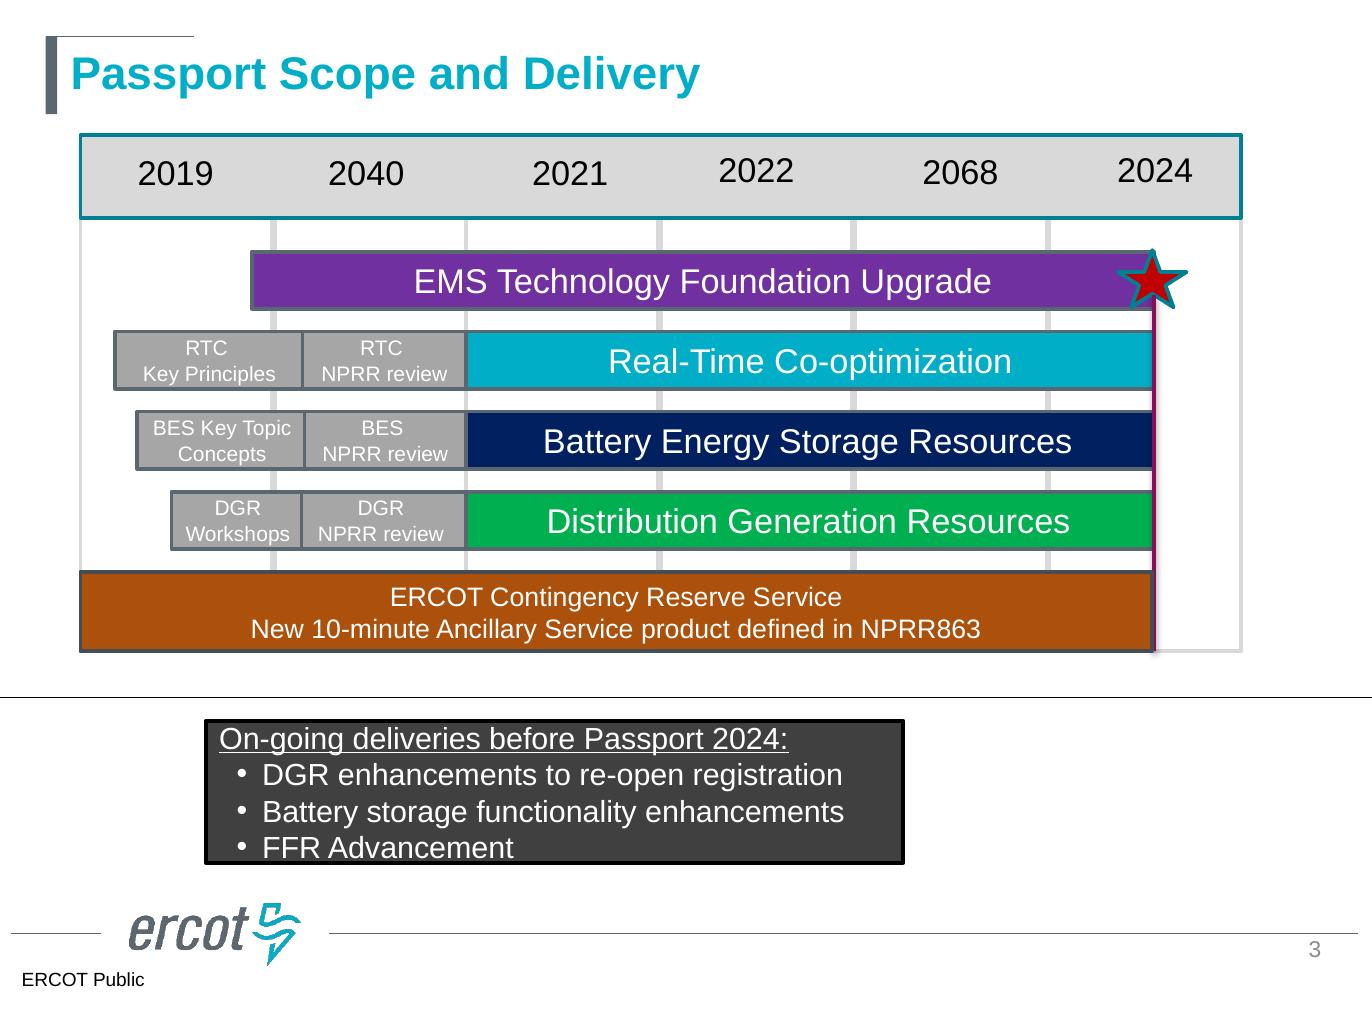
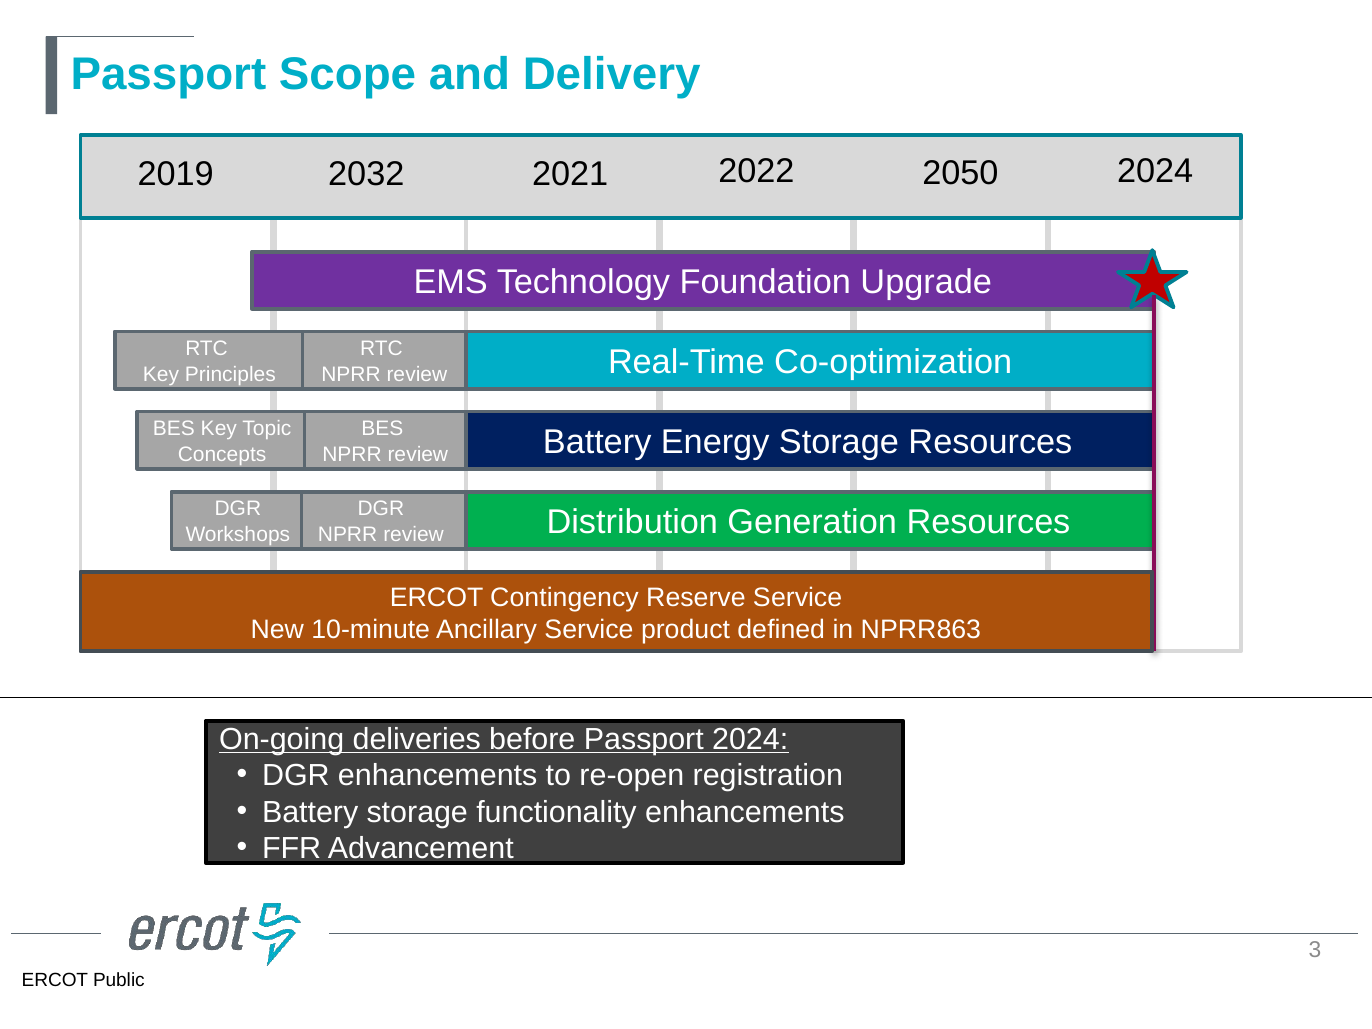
2068: 2068 -> 2050 (960, 173)
2040: 2040 -> 2032 (366, 174)
